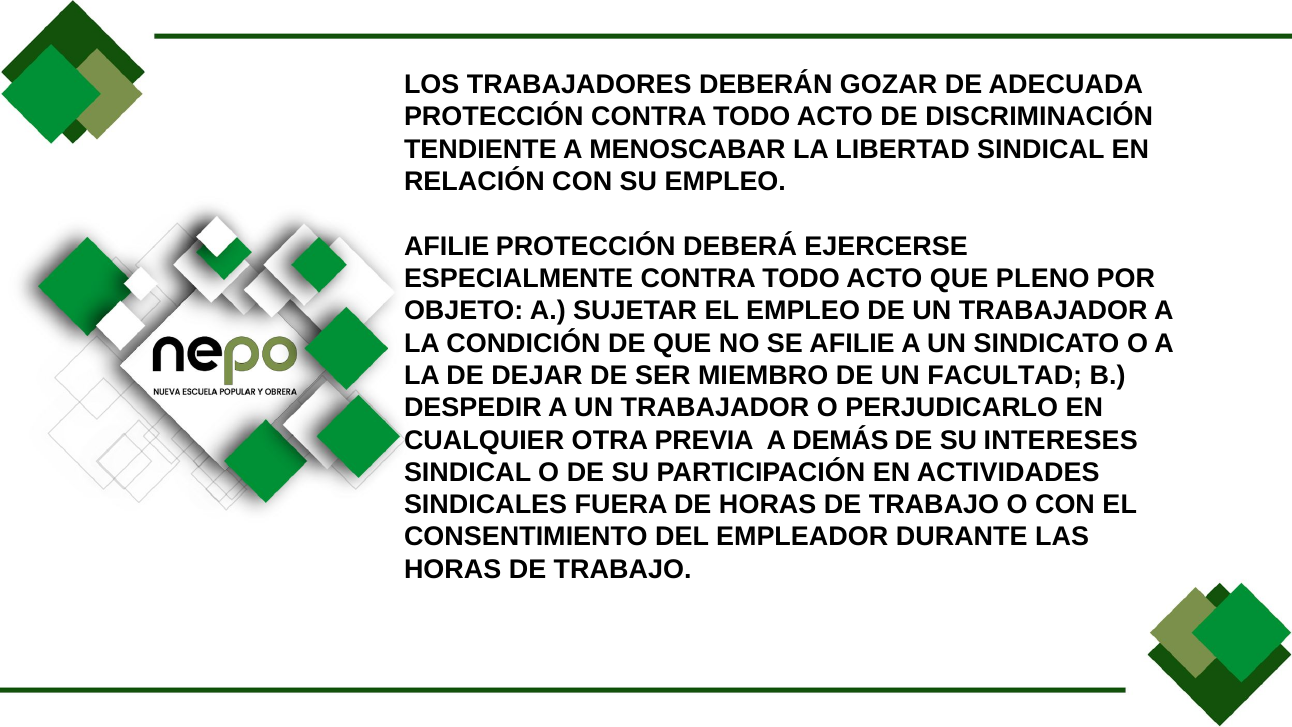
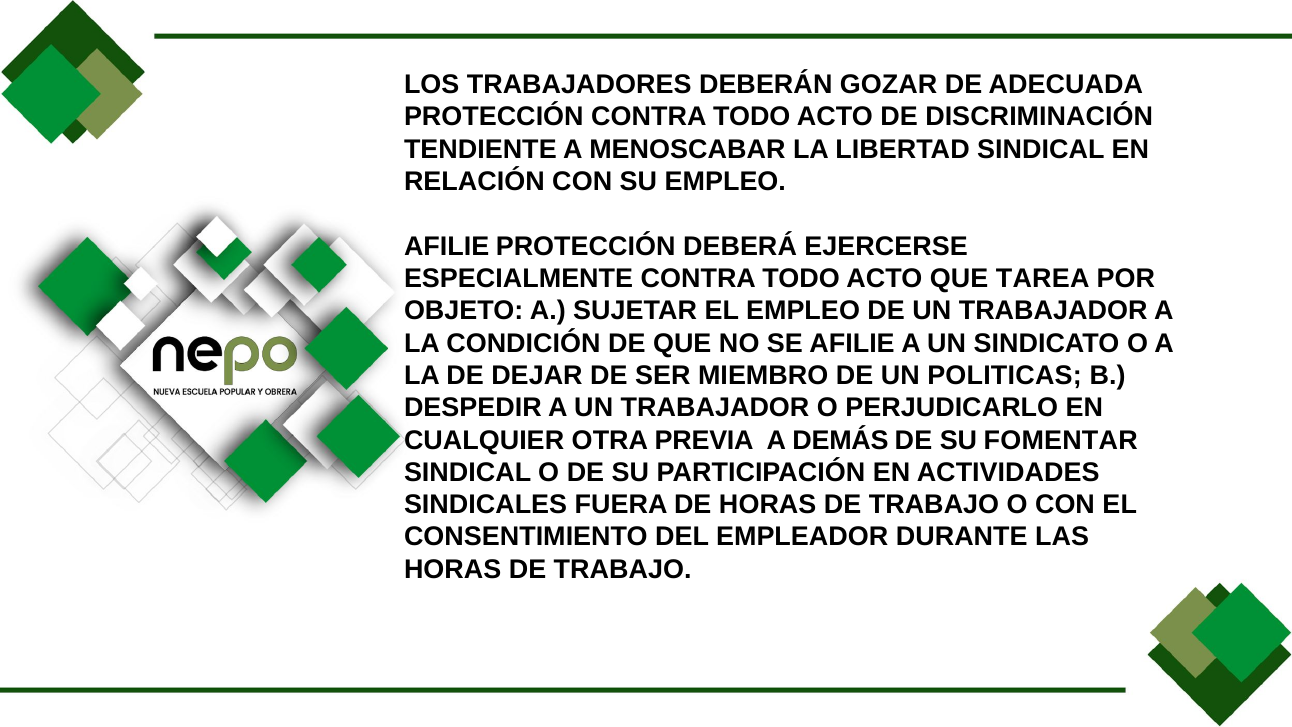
PLENO: PLENO -> TAREA (1043, 278)
FACULTAD: FACULTAD -> POLITICAS (1005, 375)
INTERESES: INTERESES -> FOMENTAR (1061, 440)
